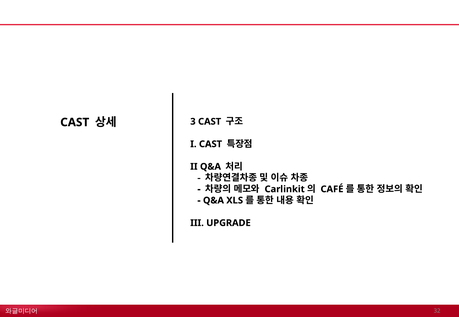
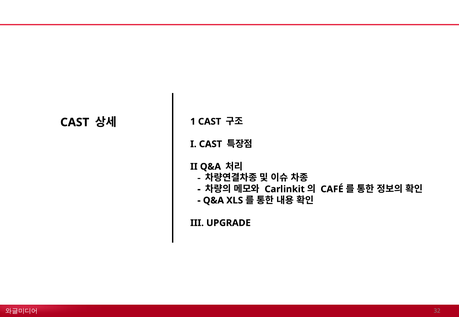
3: 3 -> 1 (193, 122)
